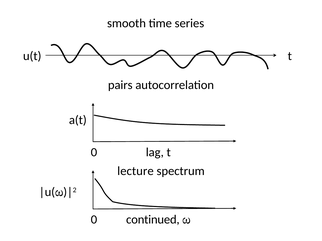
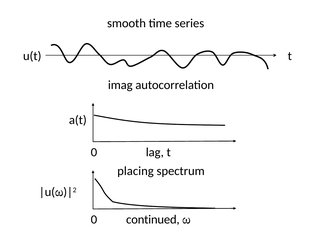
pairs: pairs -> imag (120, 85)
lecture: lecture -> placing (135, 171)
